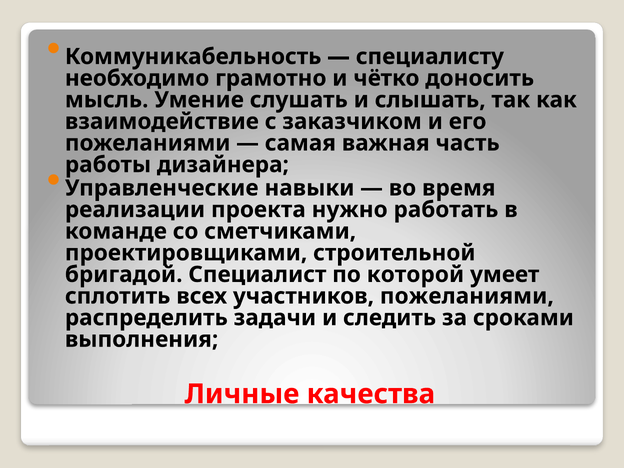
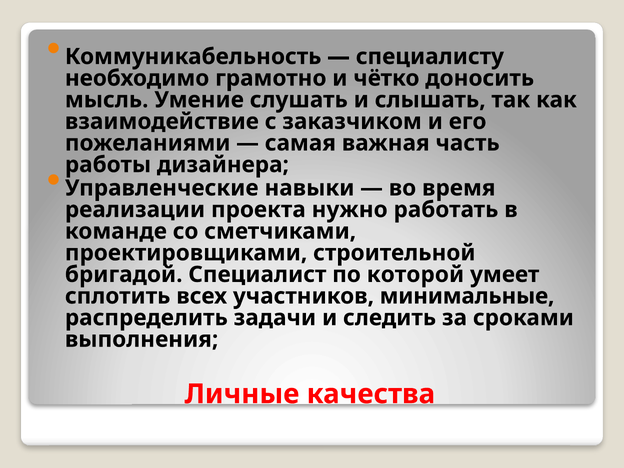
участников пожеланиями: пожеланиями -> минимальные (467, 296)
